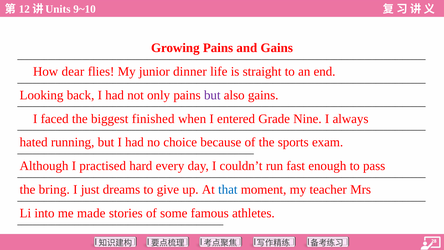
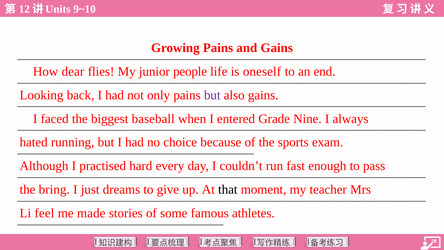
dinner: dinner -> people (190, 71)
straight: straight -> oneself (262, 71)
finished: finished -> baseball (153, 119)
that colour: blue -> black (228, 189)
into: into -> feel (44, 213)
